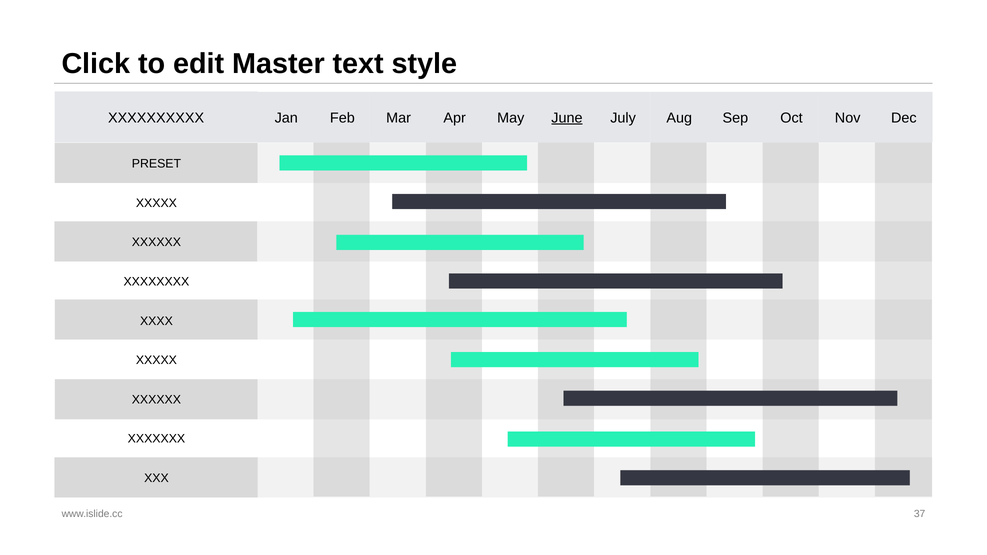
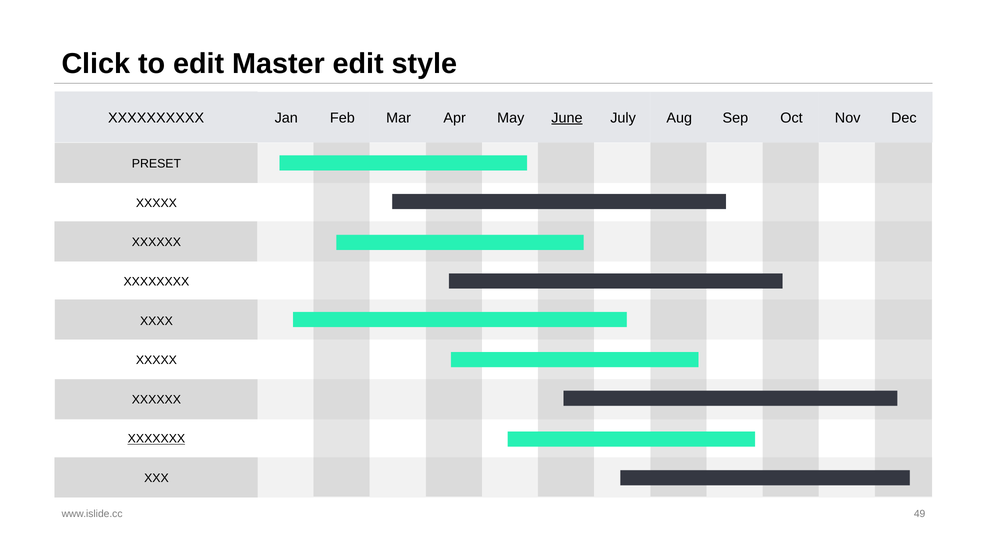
Master text: text -> edit (358, 64)
XXXXXXX underline: none -> present (156, 439)
37: 37 -> 49 (920, 514)
